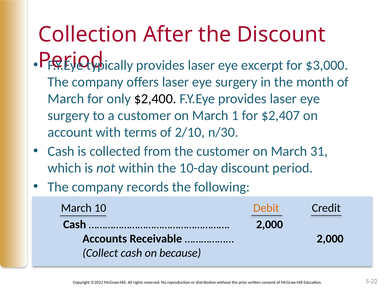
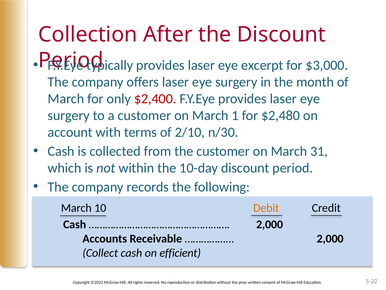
$2,400 colour: black -> red (155, 99)
$2,407: $2,407 -> $2,480 (281, 115)
because: because -> efficient (180, 253)
